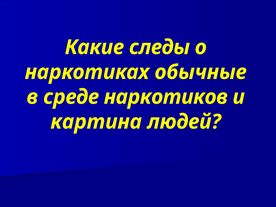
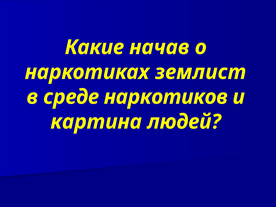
следы: следы -> начав (159, 47)
обычные: обычные -> землист (201, 72)
